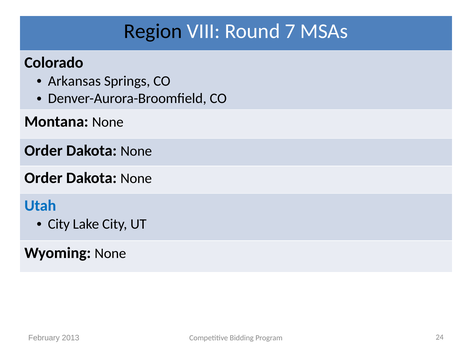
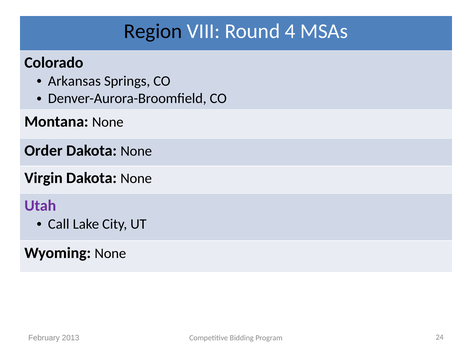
7: 7 -> 4 (290, 31)
Order: Order -> Virgin (43, 178)
Utah colour: blue -> purple (40, 206)
City: City -> Call (59, 224)
